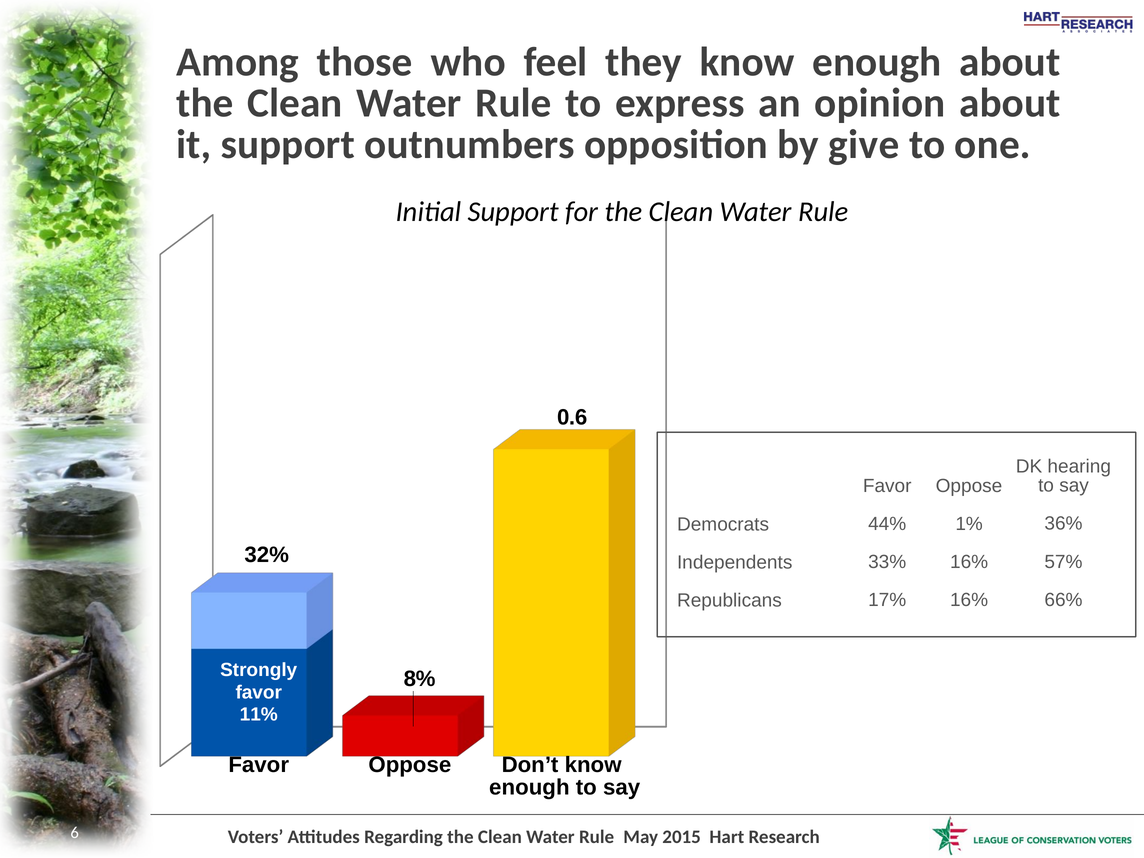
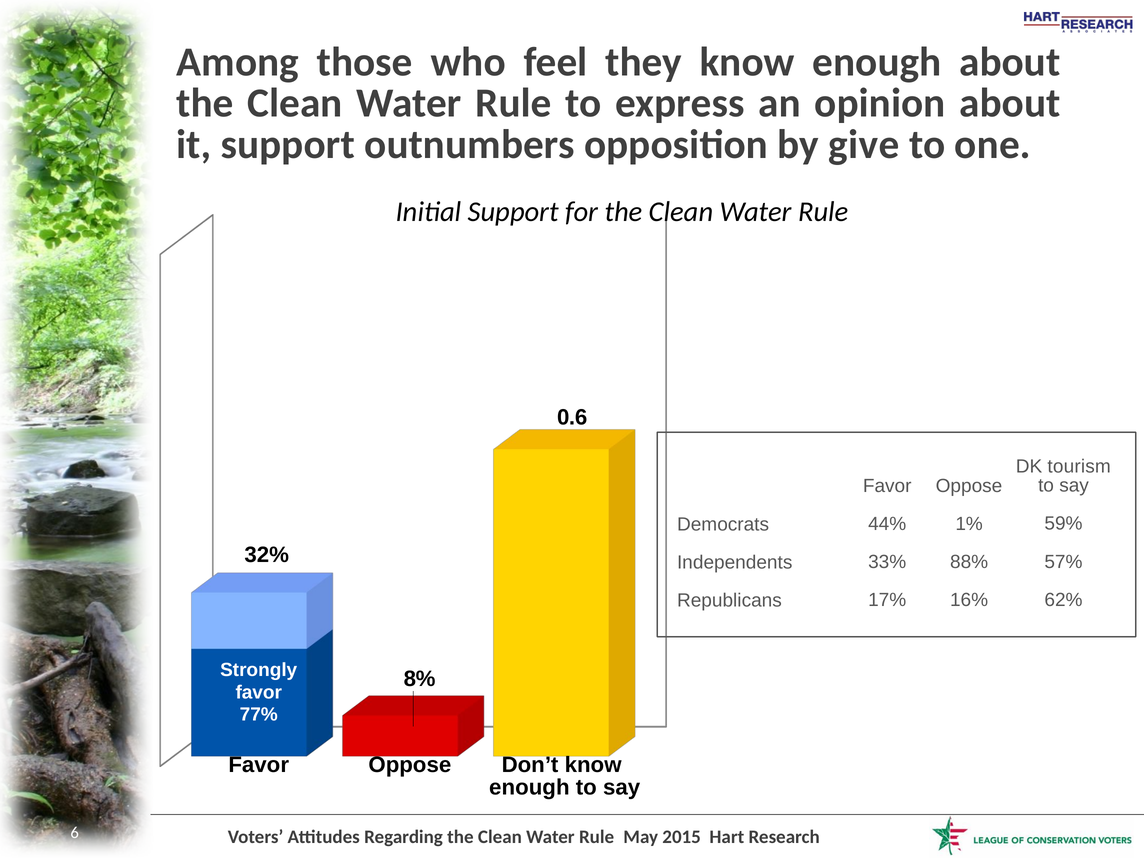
hearing: hearing -> tourism (1079, 467)
36%: 36% -> 59% (1064, 524)
16%: 16% -> 88% (969, 562)
66%: 66% -> 62% (1064, 600)
11%: 11% -> 77% (259, 715)
